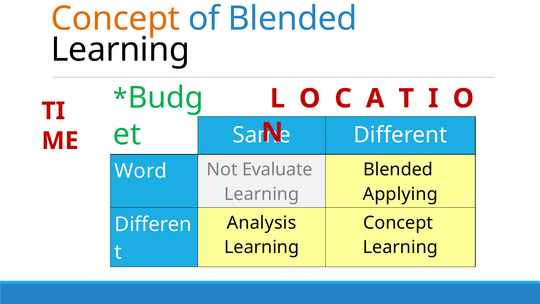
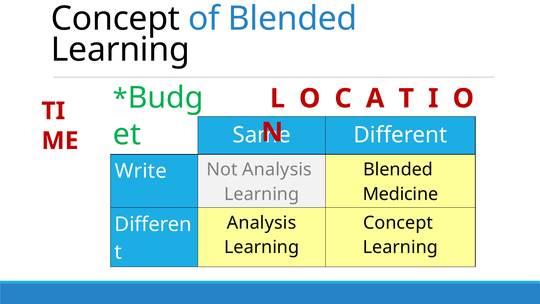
Concept colour: orange -> black (115, 19)
Word: Word -> Write (141, 171)
Not Evaluate: Evaluate -> Analysis (277, 169)
Applying: Applying -> Medicine (400, 194)
